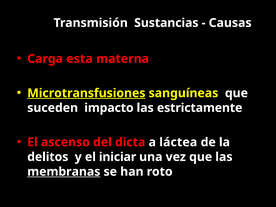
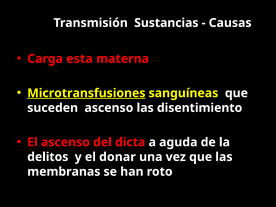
suceden impacto: impacto -> ascenso (109, 108)
estrictamente: estrictamente -> disentimiento (200, 108)
láctea: láctea -> aguda (178, 142)
iniciar: iniciar -> donar (117, 157)
membranas underline: present -> none (64, 172)
